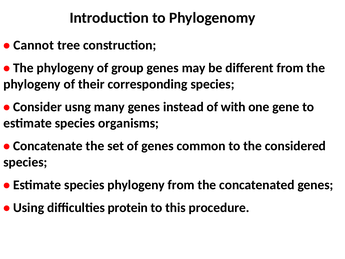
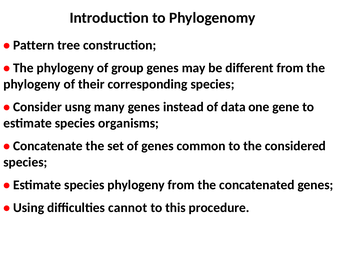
Cannot: Cannot -> Pattern (34, 45)
with: with -> data (233, 107)
protein: protein -> cannot (128, 208)
